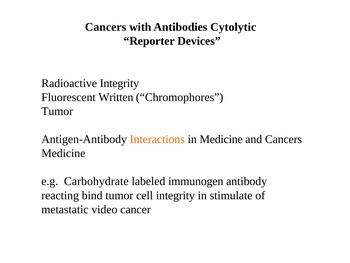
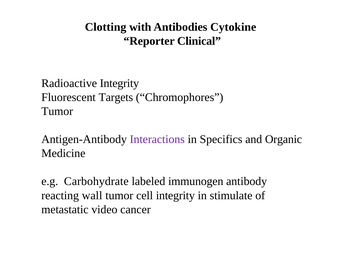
Cancers: Cancers -> Clotting (106, 27)
Cytolytic: Cytolytic -> Cytokine (233, 27)
Devices: Devices -> Clinical (199, 41)
Written: Written -> Targets (116, 97)
Interactions colour: orange -> purple (157, 139)
in Medicine: Medicine -> Specifics (221, 139)
and Cancers: Cancers -> Organic (284, 139)
bind: bind -> wall (92, 195)
